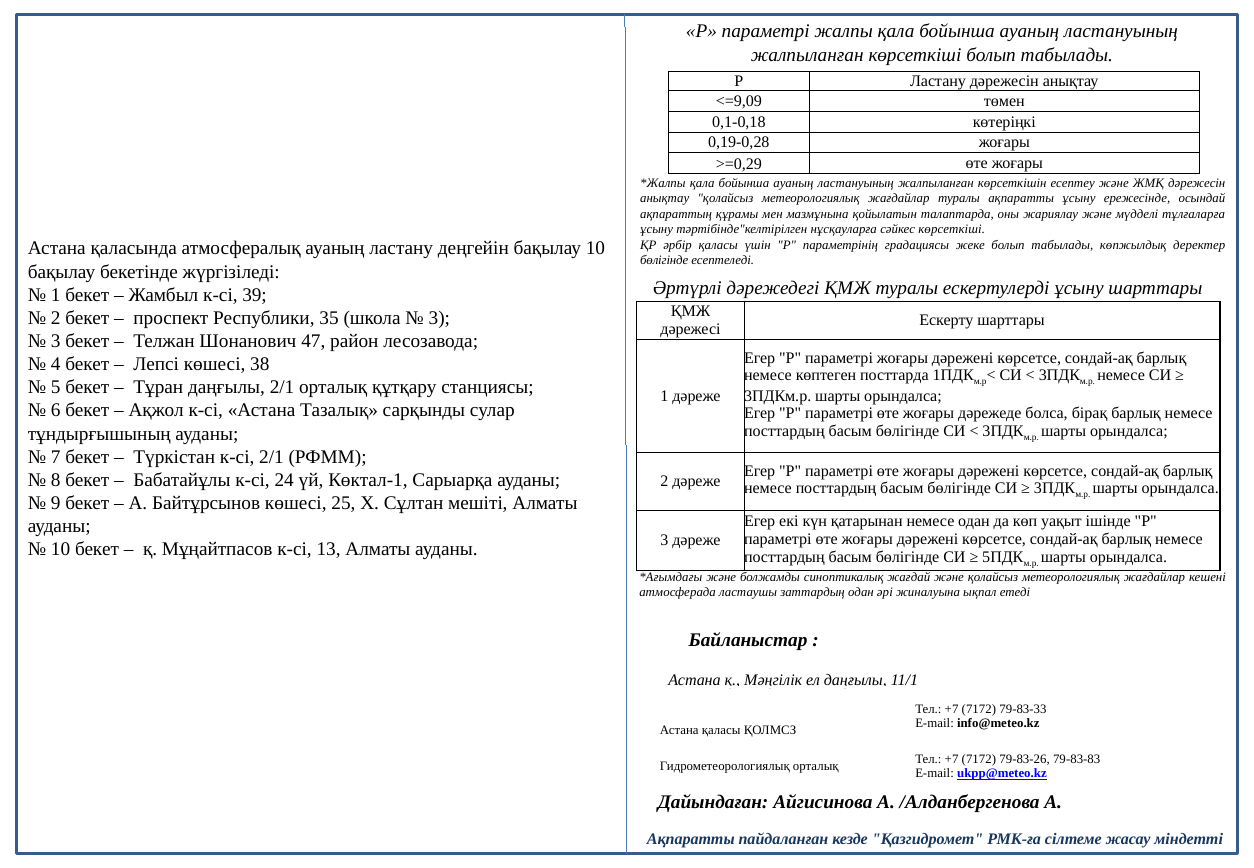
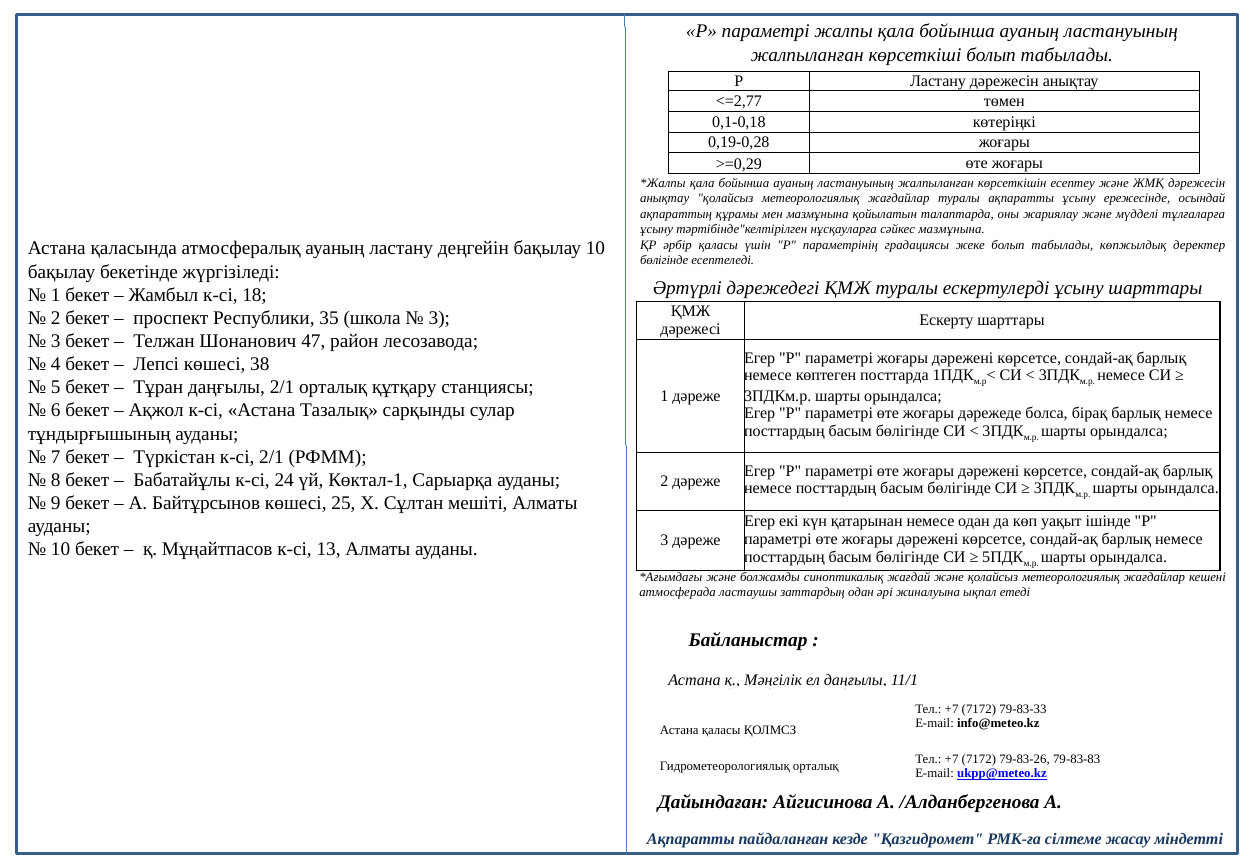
<=9,09: <=9,09 -> <=2,77 (739, 101)
сәйкес көрсеткіші: көрсеткіші -> мазмұнына (952, 230)
39: 39 -> 18 (255, 295)
